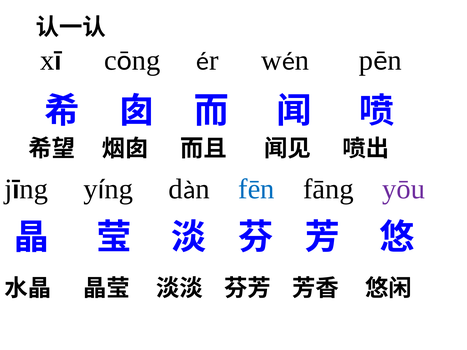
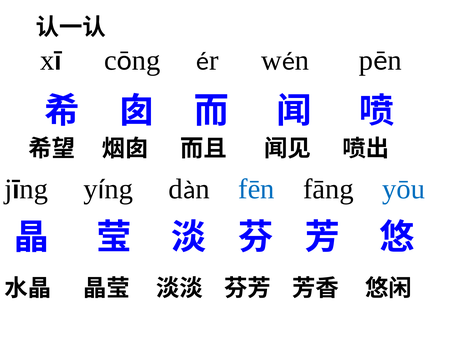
yōu colour: purple -> blue (404, 189)
